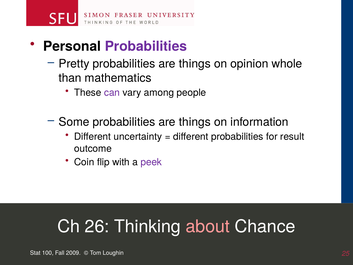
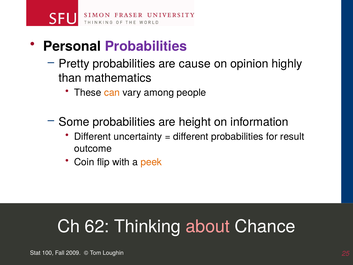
things: things -> cause (195, 64)
whole: whole -> highly (287, 64)
can colour: purple -> orange (112, 93)
Some probabilities are things: things -> height (195, 122)
peek colour: purple -> orange (151, 162)
26: 26 -> 62 (97, 226)
